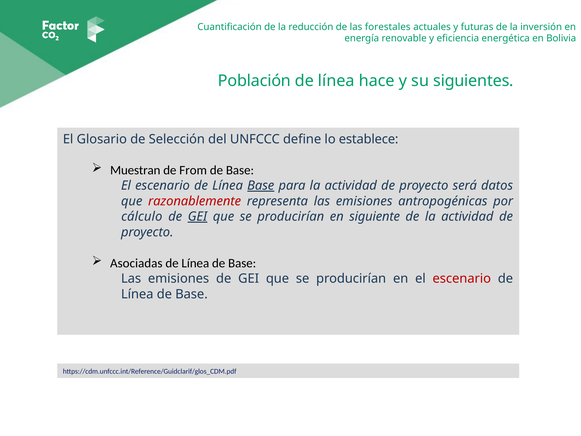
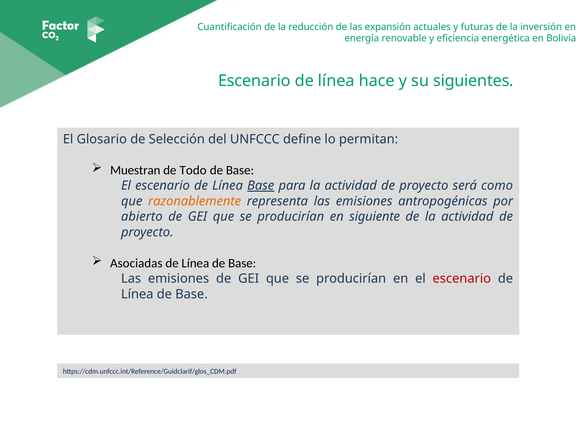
forestales: forestales -> expansión (388, 27)
Población: Población -> Escenario (254, 81)
establece: establece -> permitan (369, 139)
From: From -> Todo (193, 170)
datos: datos -> como (497, 186)
razonablemente colour: red -> orange (195, 201)
cálculo: cálculo -> abierto (142, 217)
GEI underline: present -> none (198, 217)
